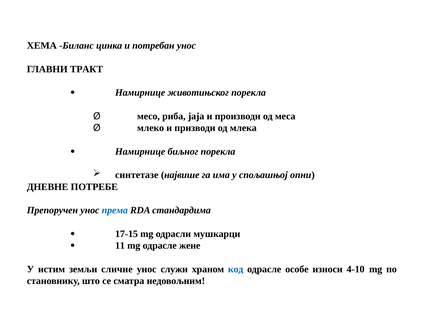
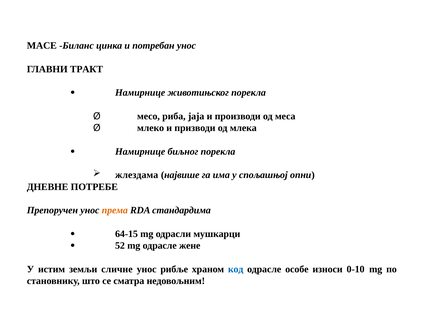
ХЕМА: ХЕМА -> МАСЕ (42, 46)
синтетазе: синтетазе -> жлездама (137, 175)
према colour: blue -> orange (115, 210)
17-15: 17-15 -> 64-15 (126, 234)
11: 11 -> 52 (120, 245)
служи: служи -> рибље (174, 269)
4-10: 4-10 -> 0-10 (356, 269)
